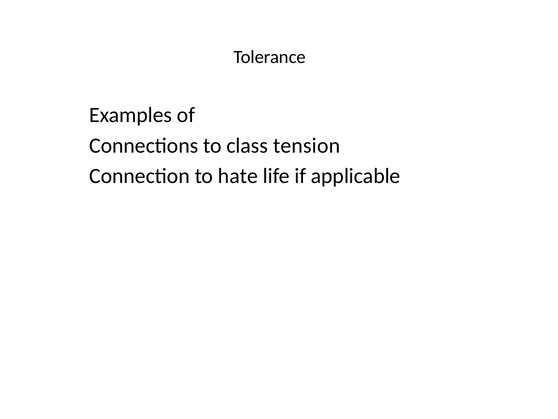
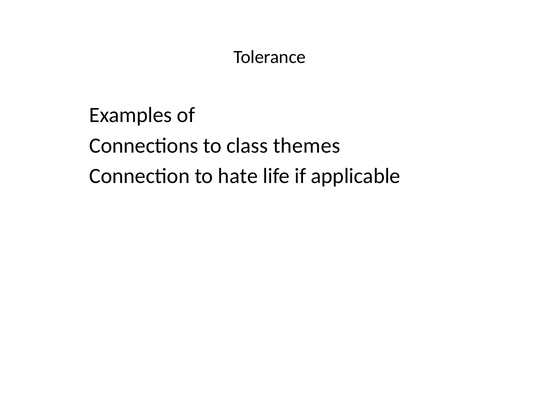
tension: tension -> themes (307, 145)
